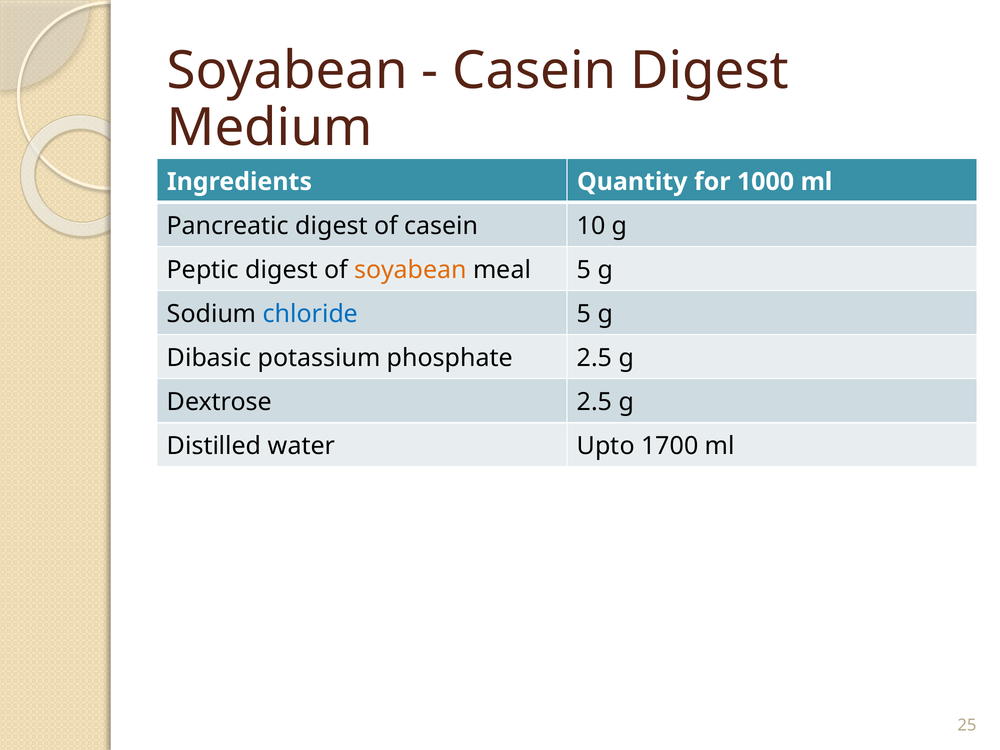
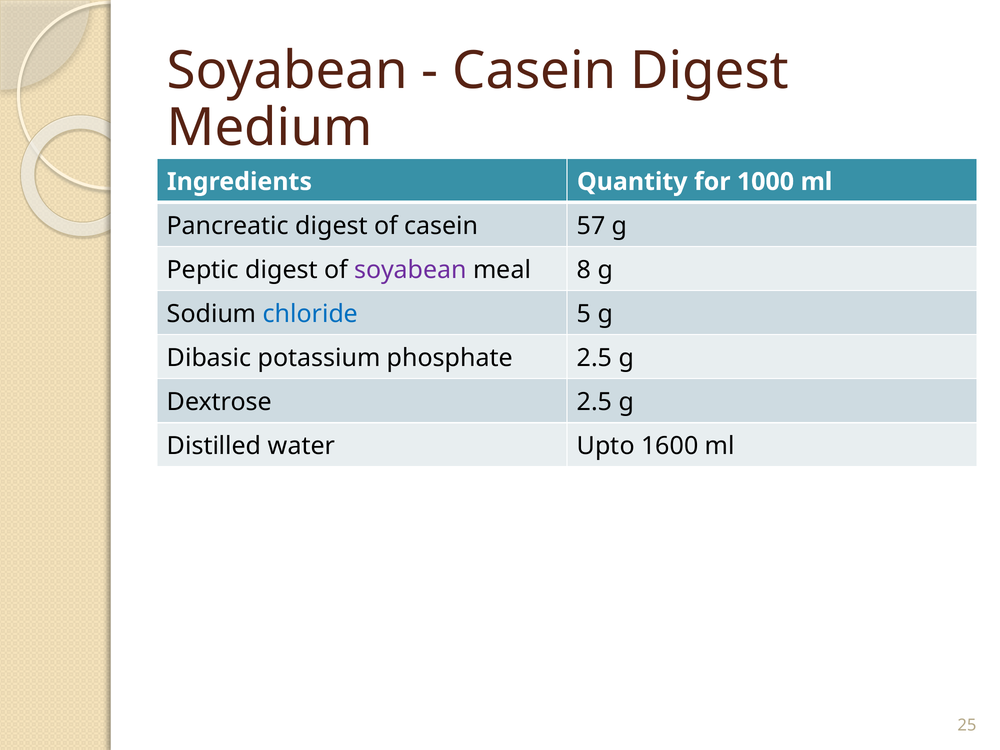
10: 10 -> 57 (591, 226)
soyabean colour: orange -> purple (410, 270)
meal 5: 5 -> 8 (584, 270)
1700: 1700 -> 1600 (670, 446)
